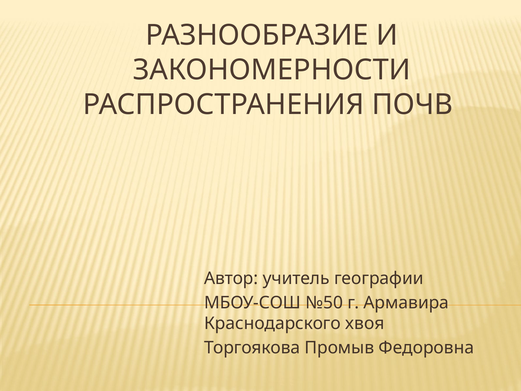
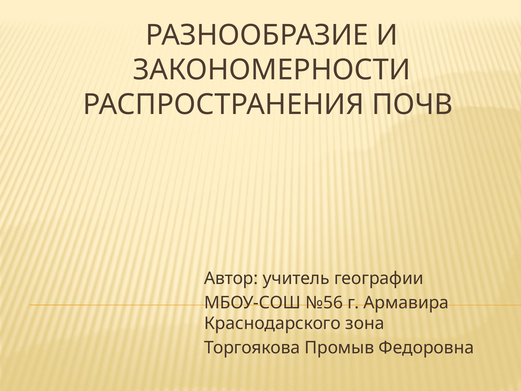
№50: №50 -> №56 (324, 303)
хвоя: хвоя -> зона (365, 323)
